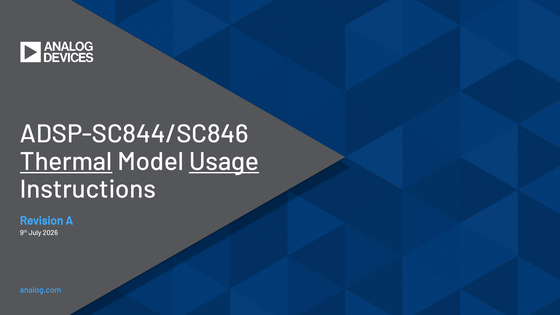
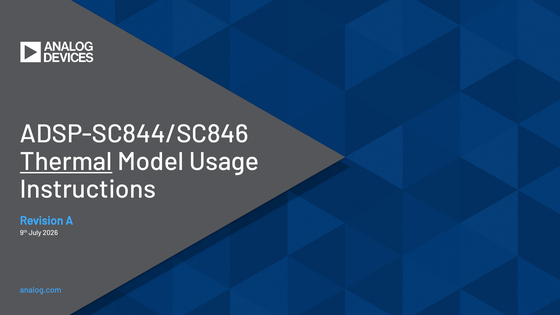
Usage underline: present -> none (224, 162)
